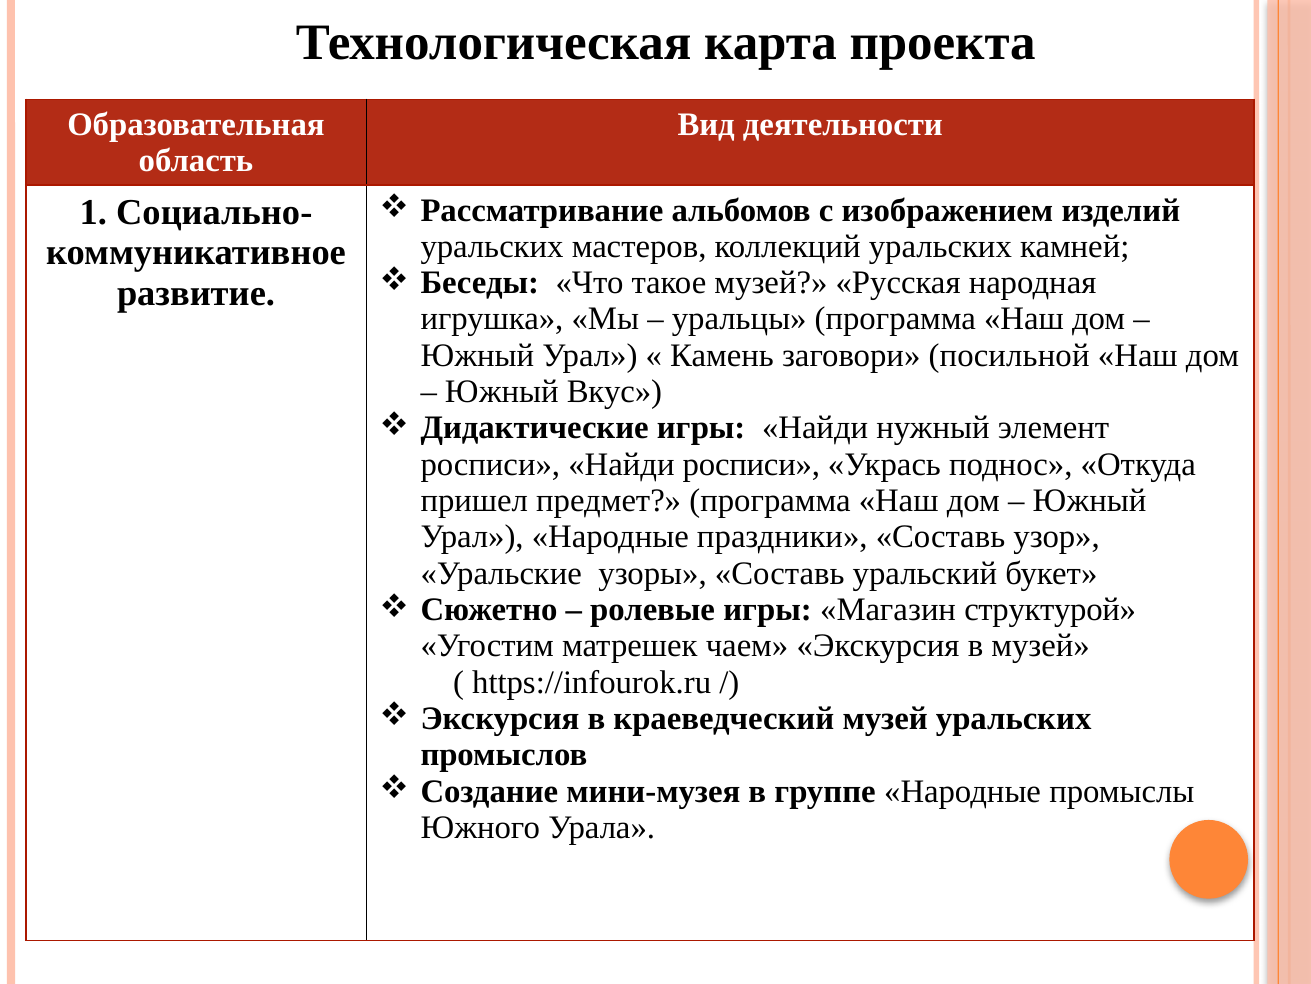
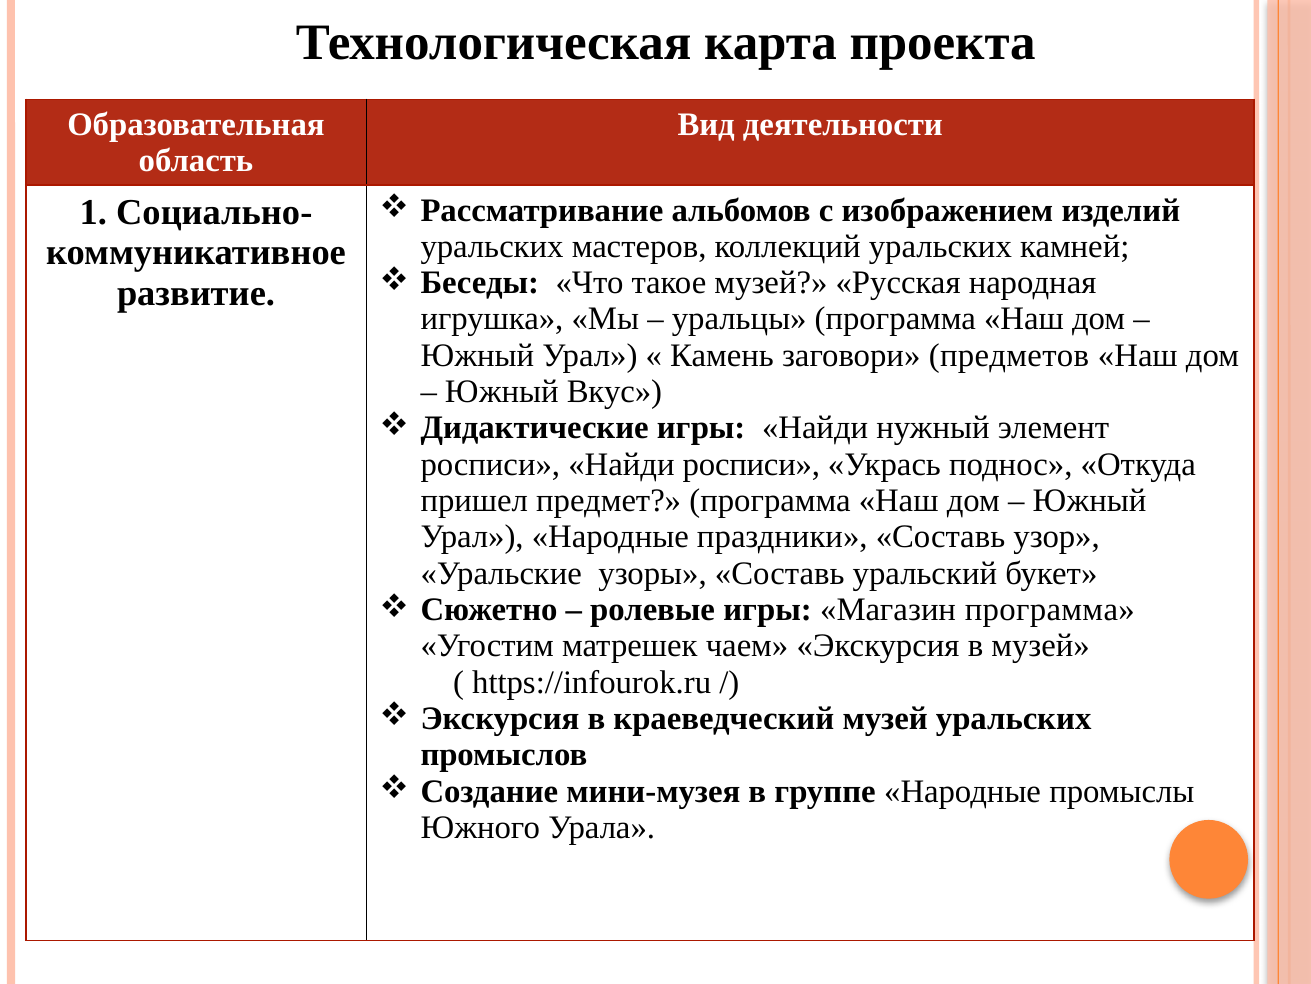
посильной: посильной -> предметов (1009, 355)
Магазин структурой: структурой -> программа (1050, 609)
